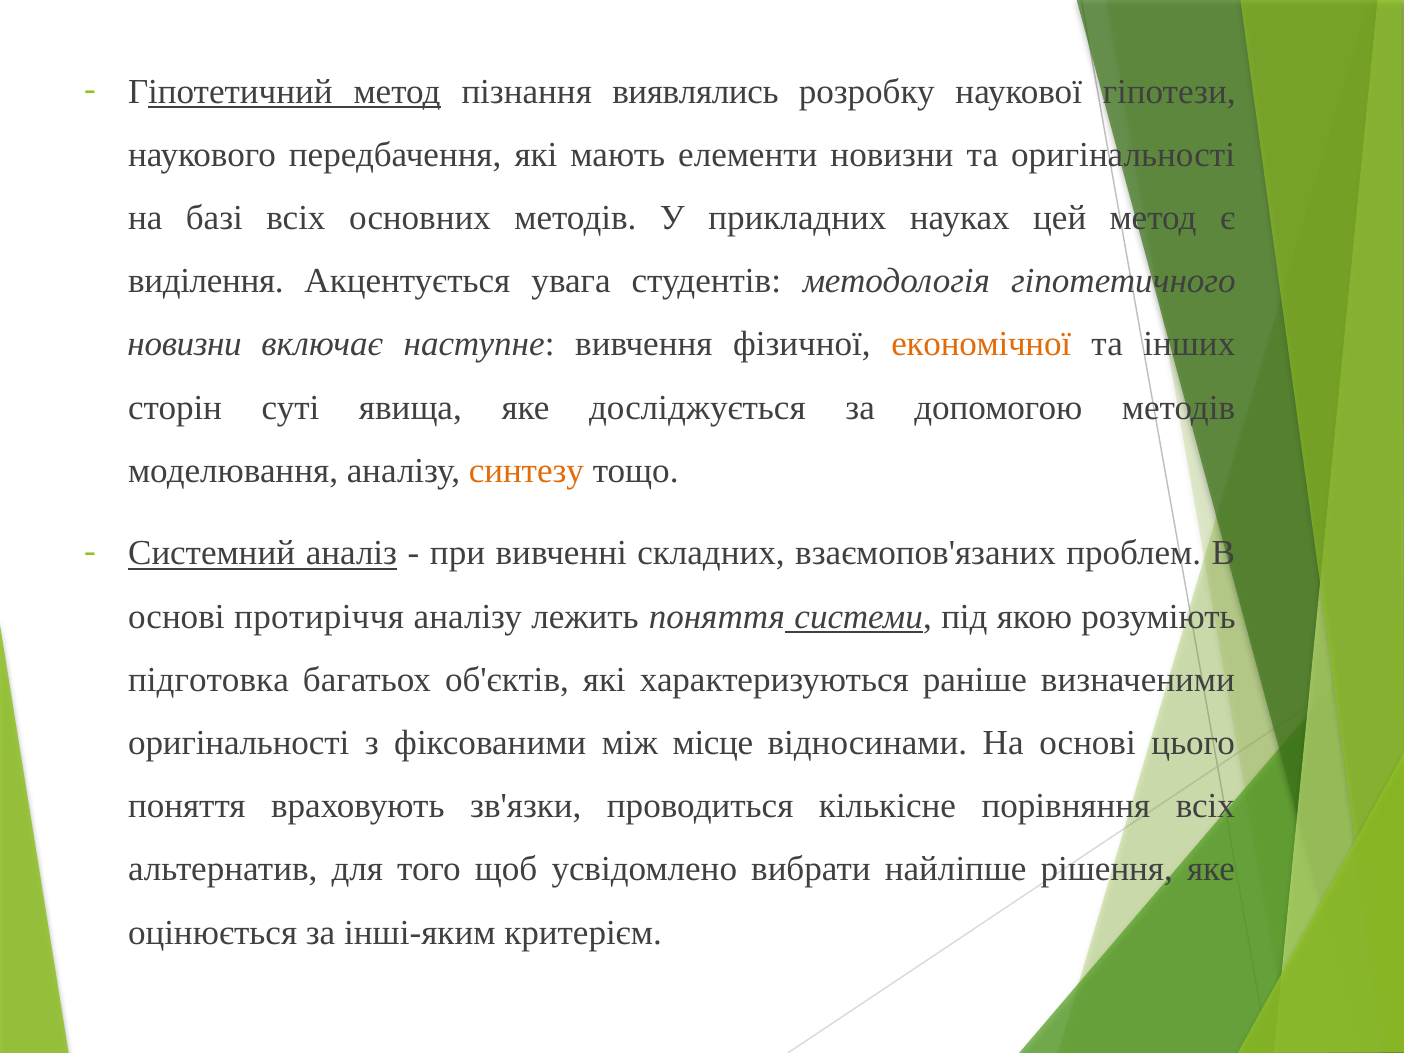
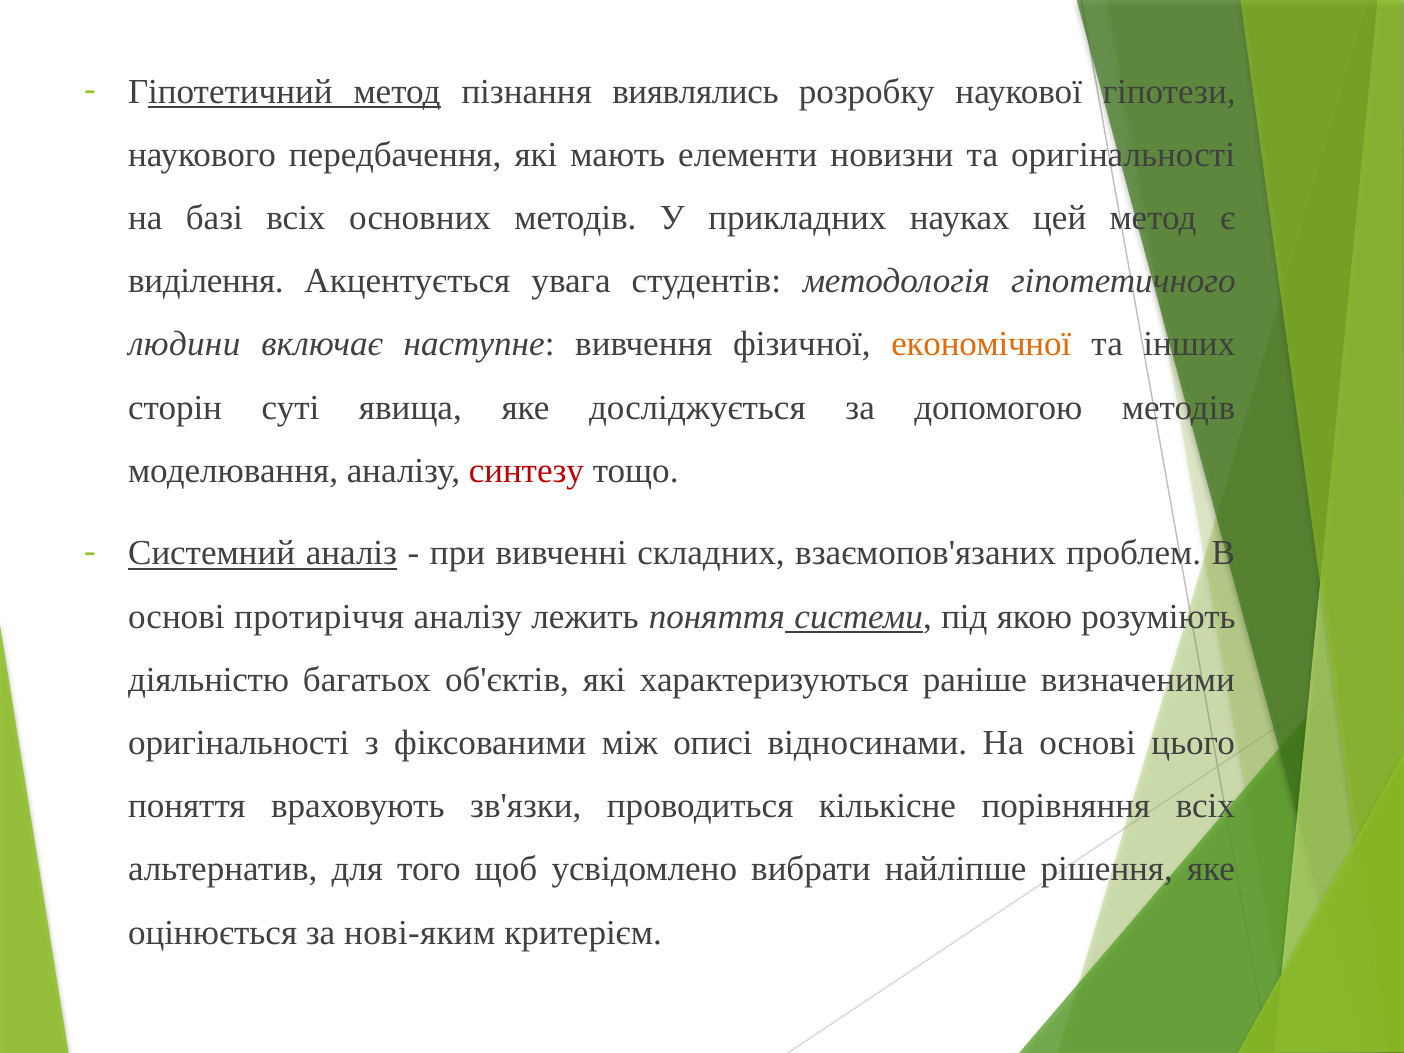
новизни: новизни -> людини (184, 344)
синтезу colour: orange -> red (526, 471)
підготовка: підготовка -> діяльністю (209, 680)
місце: місце -> описі (713, 743)
інші-яким: інші-яким -> нові-яким (420, 932)
